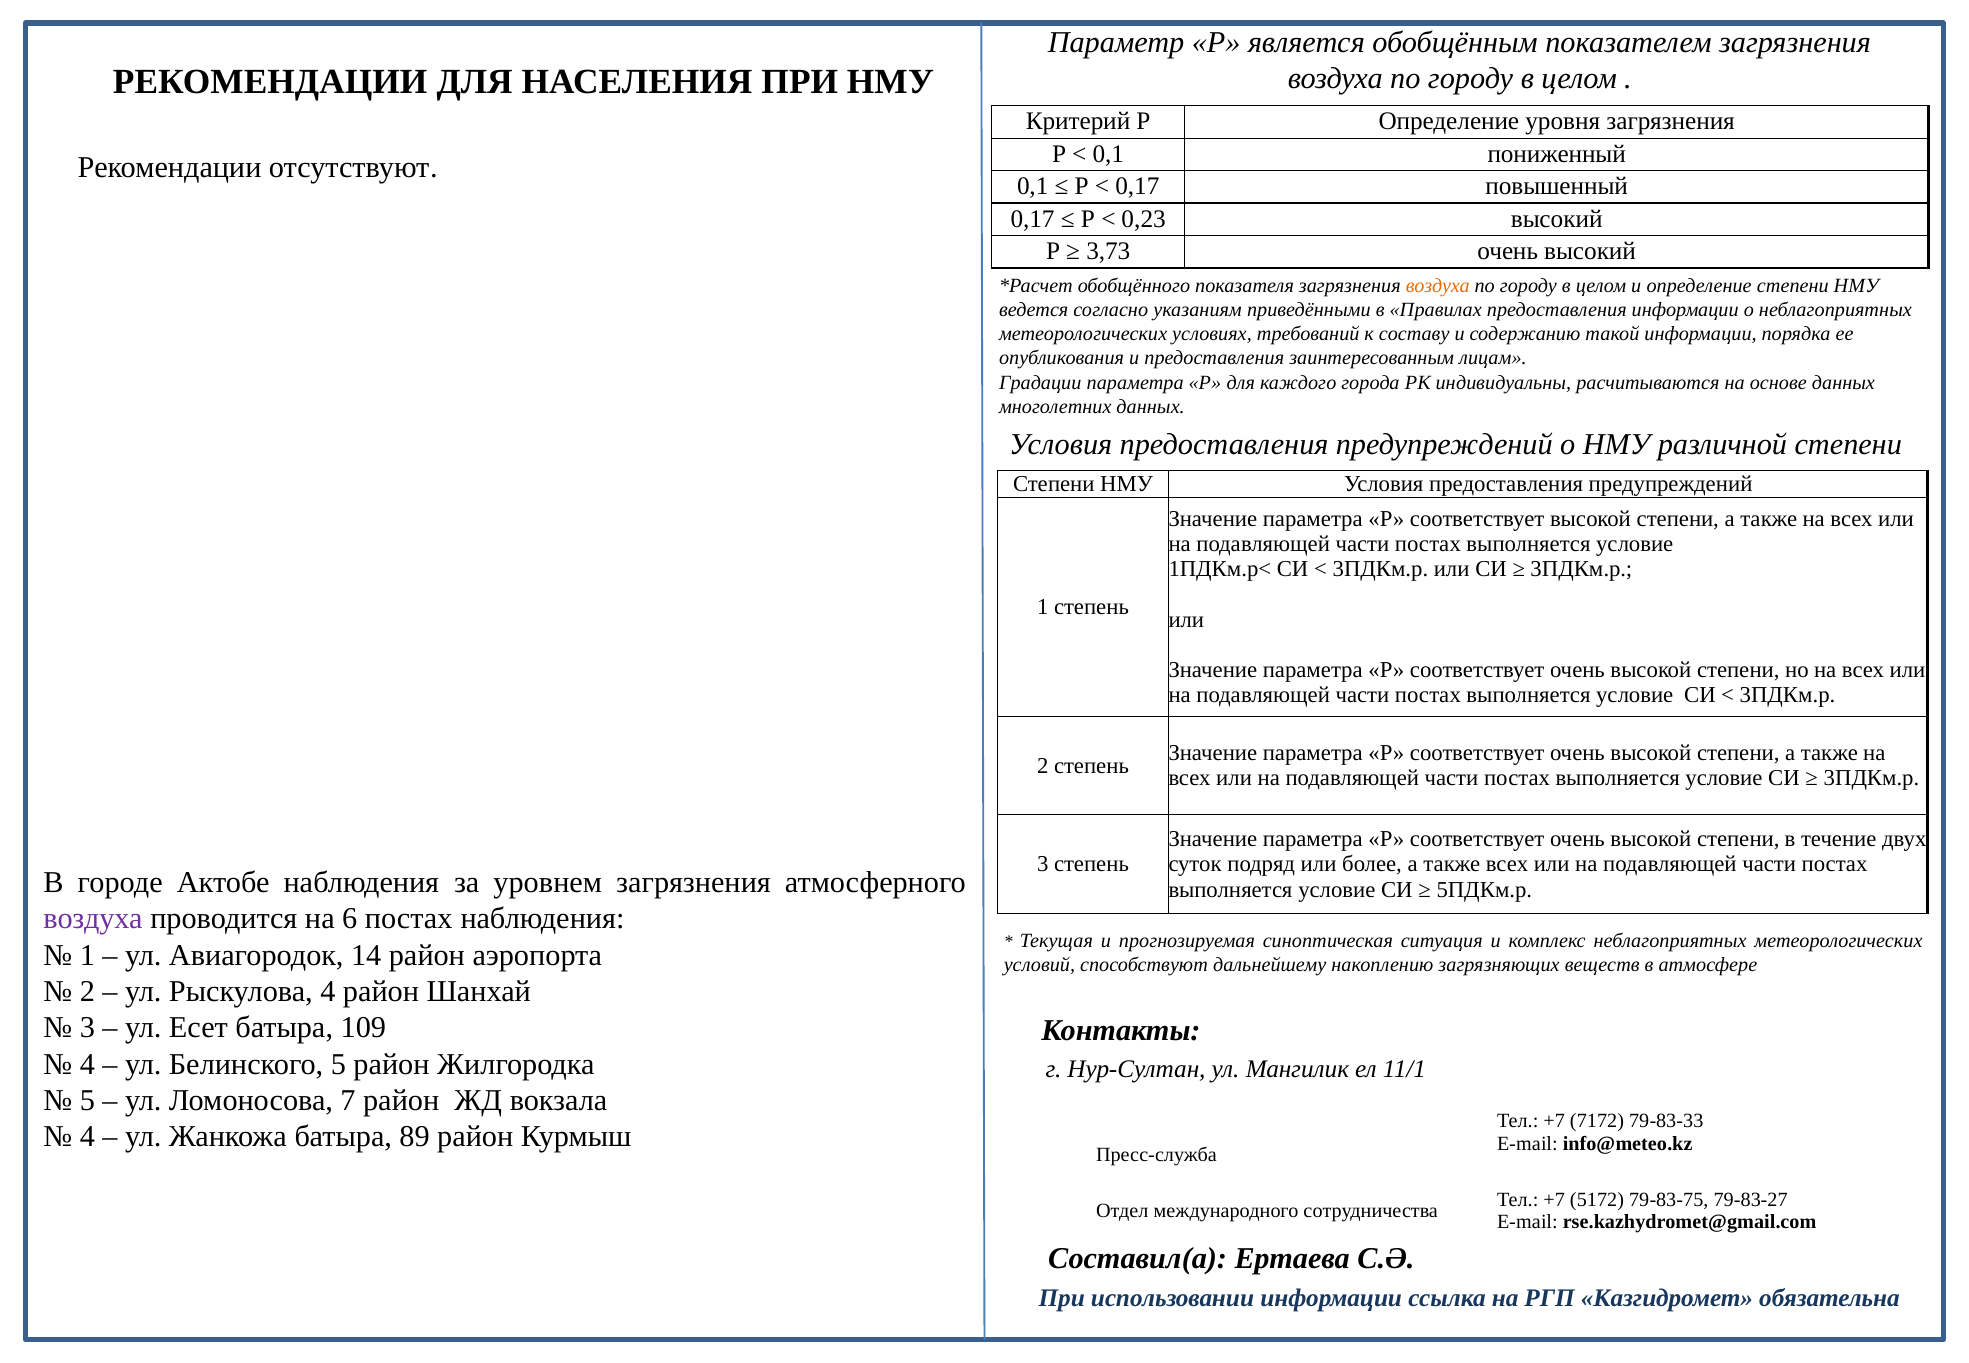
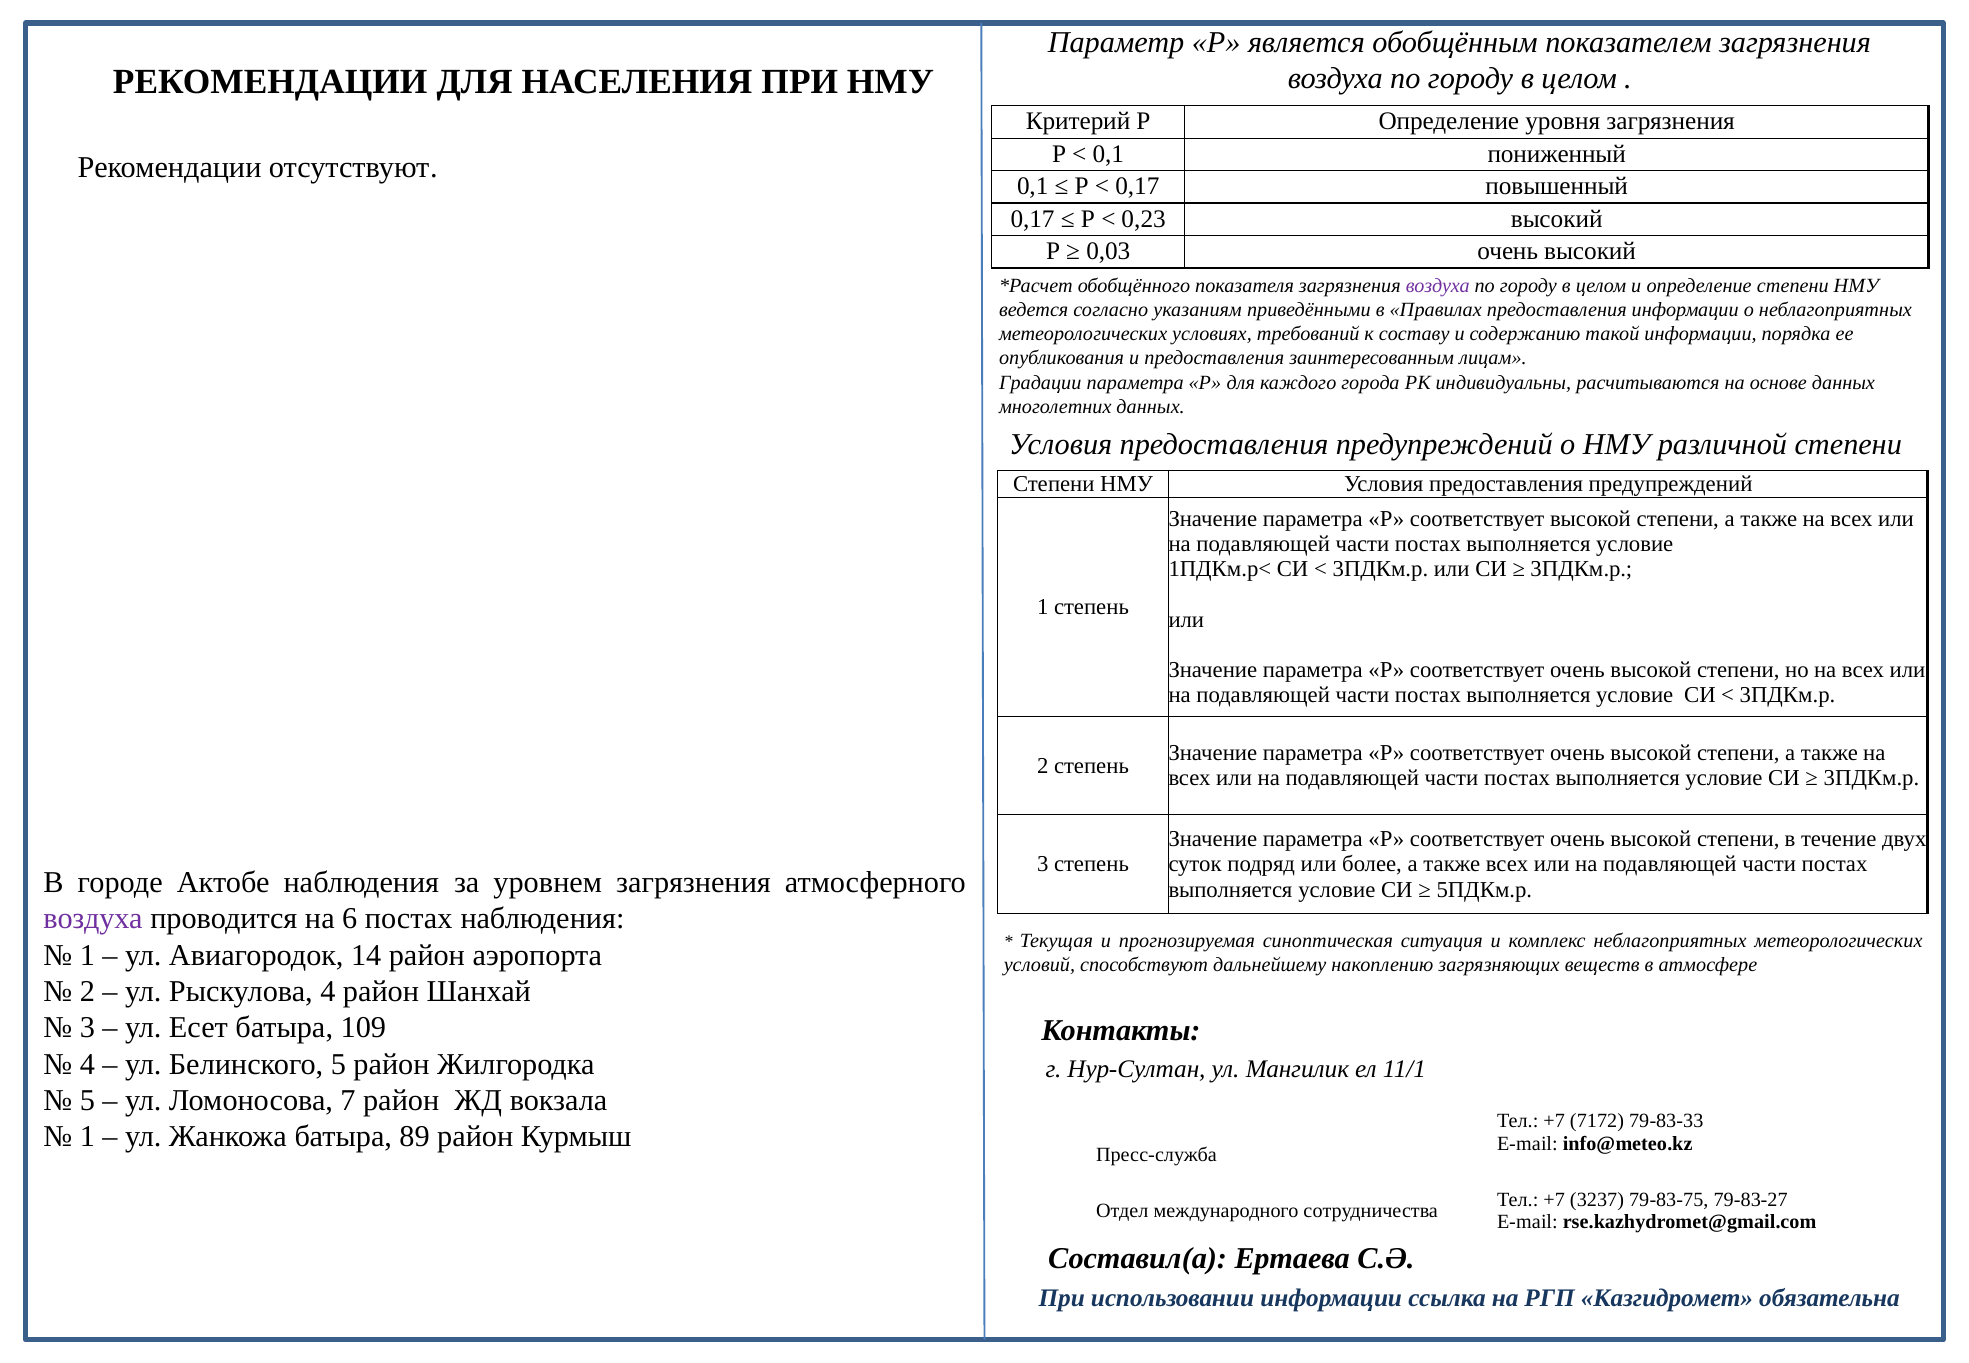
3,73: 3,73 -> 0,03 (1108, 252)
воздуха colour: orange -> purple (1438, 286)
4: 4 -> 1 (87, 1137)
5172: 5172 -> 3237 (1597, 1200)
